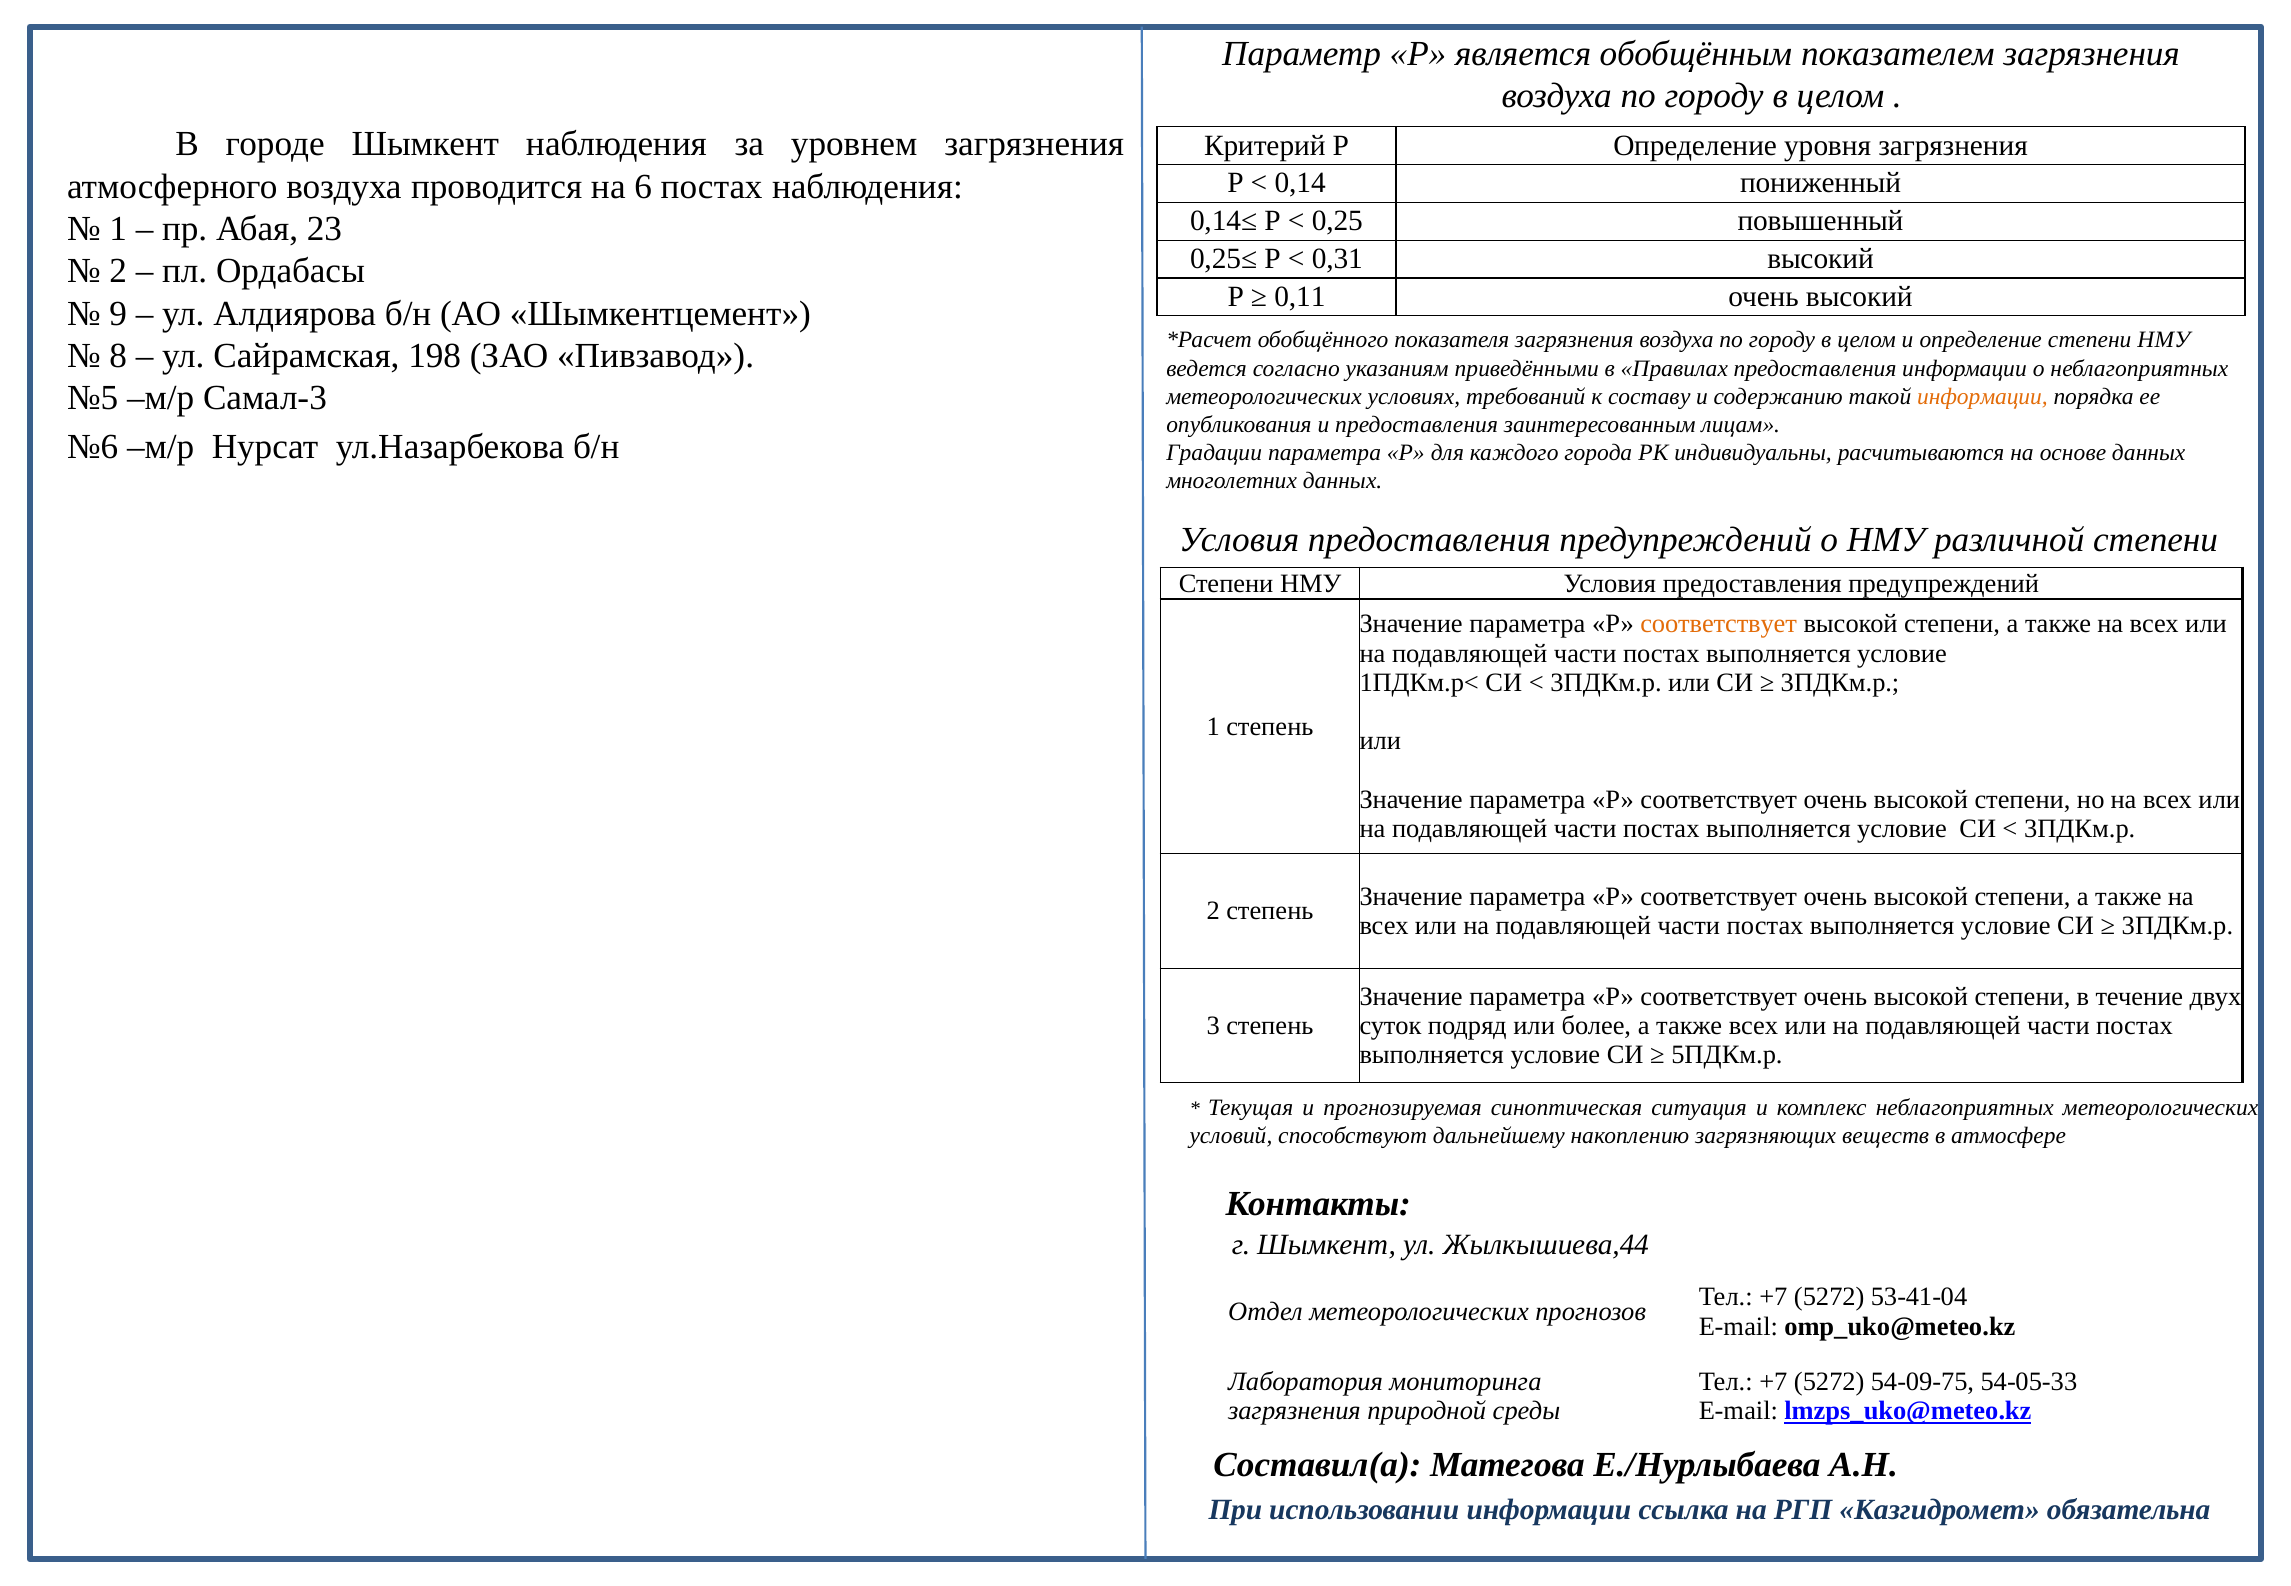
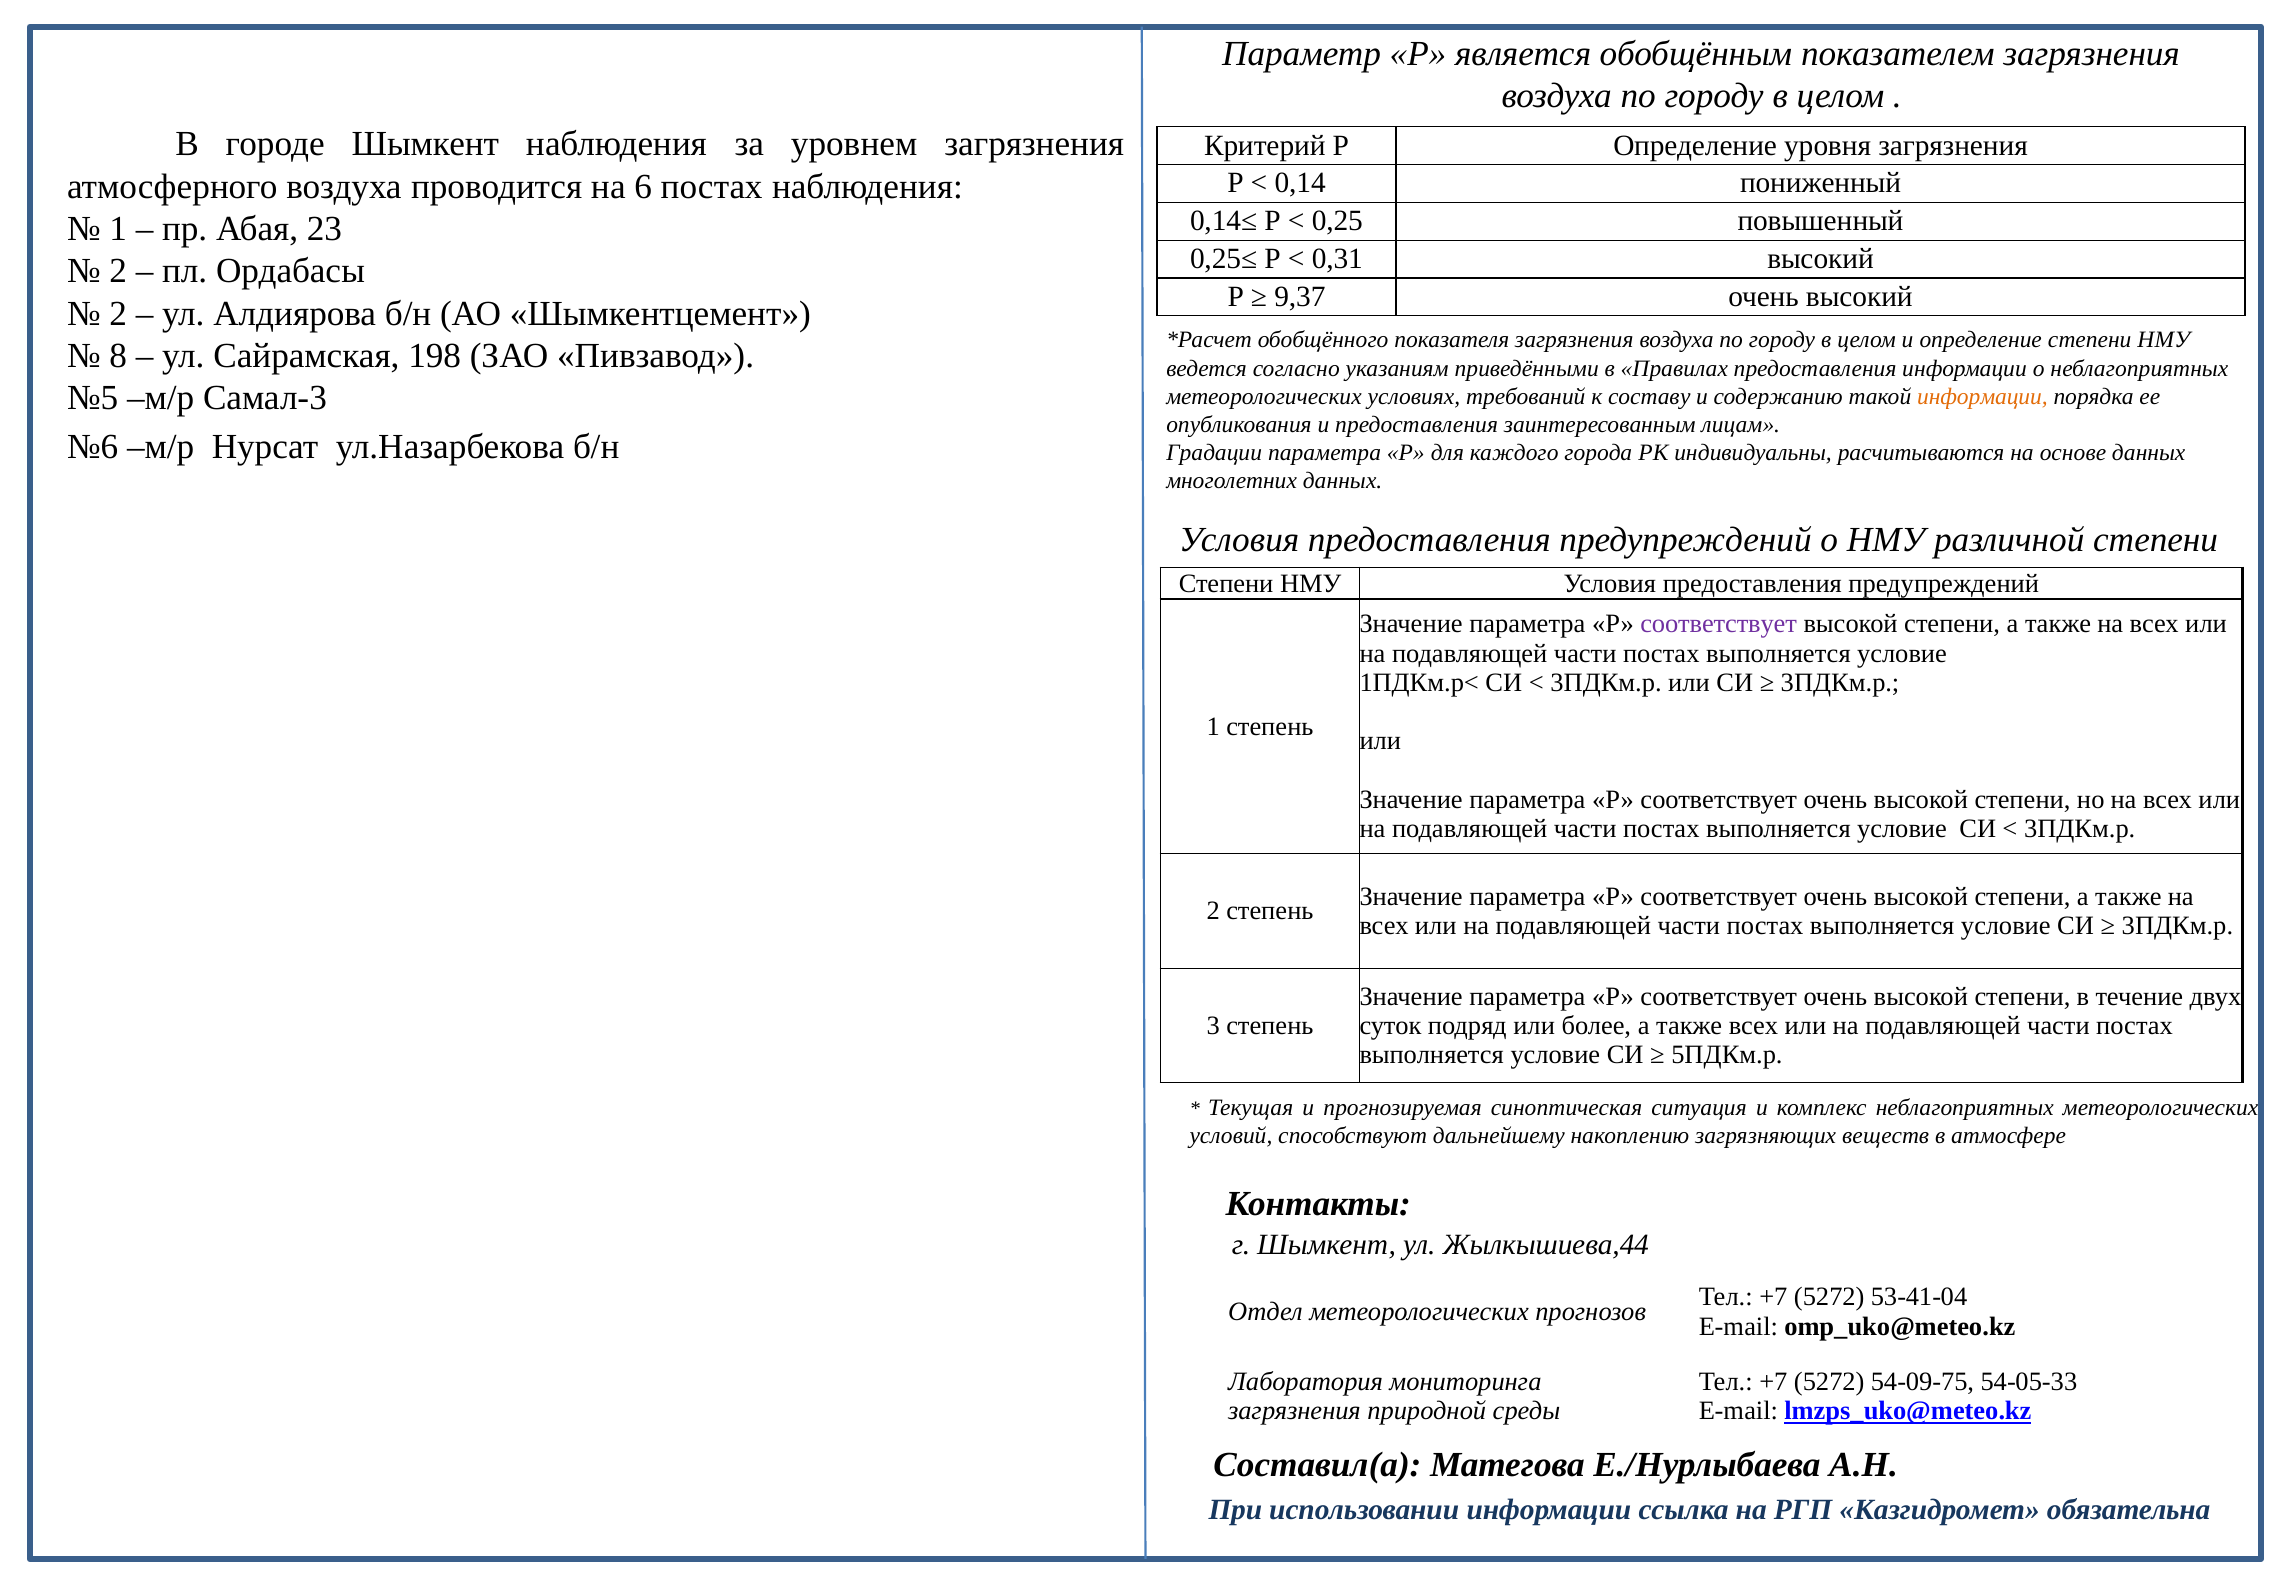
0,11: 0,11 -> 9,37 (1300, 297)
9: 9 -> 2 (118, 313)
соответствует colour: orange -> purple (1719, 624)
